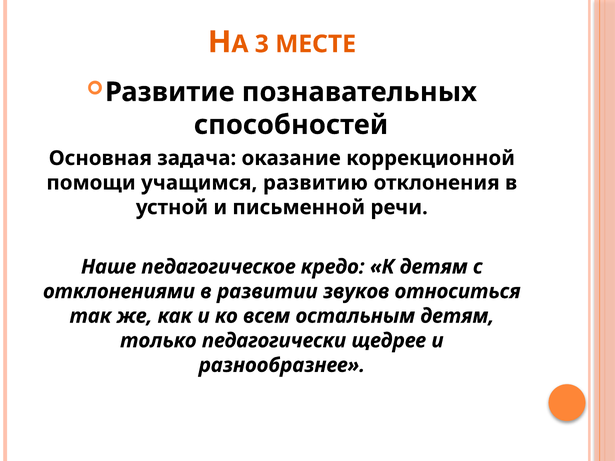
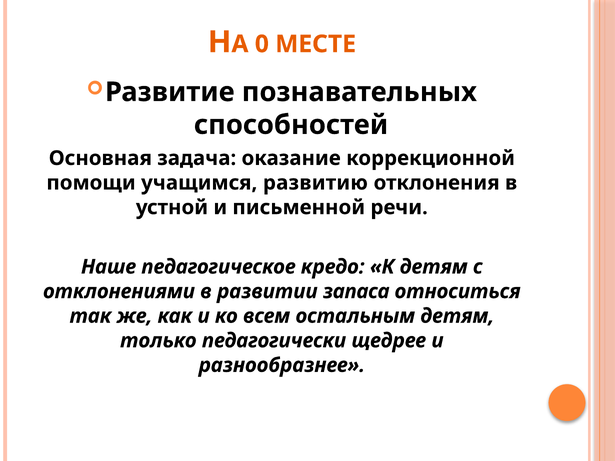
3: 3 -> 0 (262, 44)
звуков: звуков -> запаса (356, 292)
